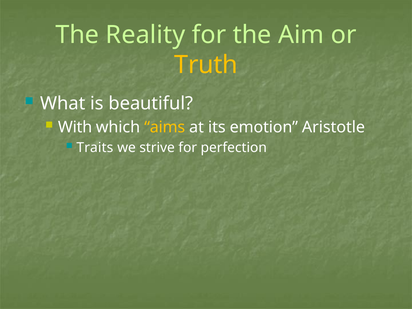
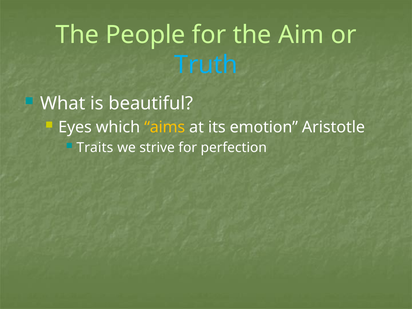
Reality: Reality -> People (146, 35)
Truth colour: yellow -> light blue (206, 65)
With: With -> Eyes (75, 127)
